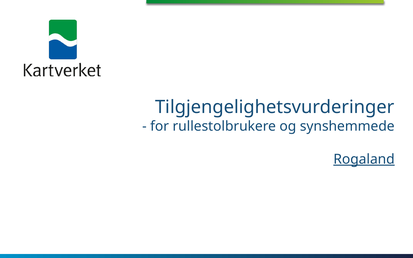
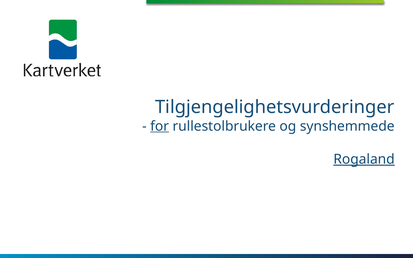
for underline: none -> present (160, 126)
